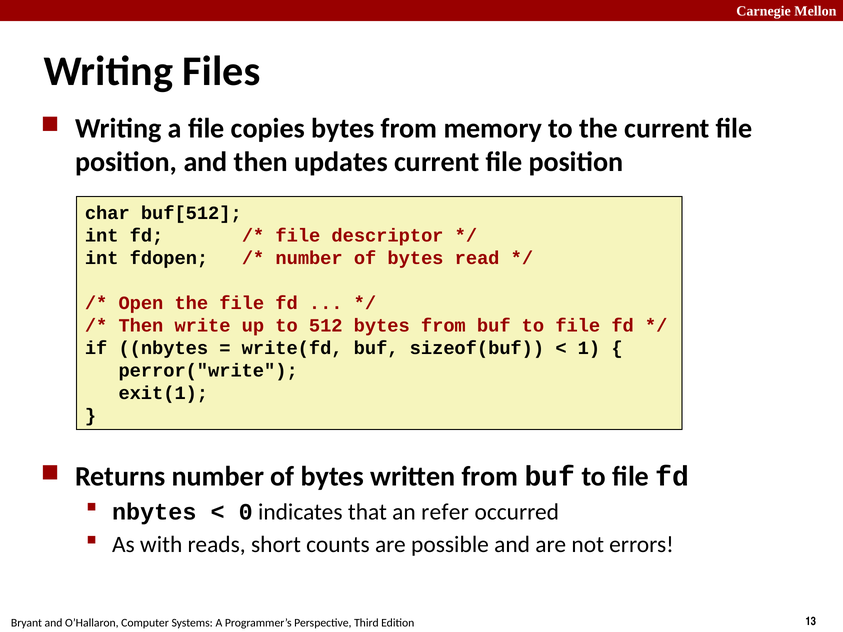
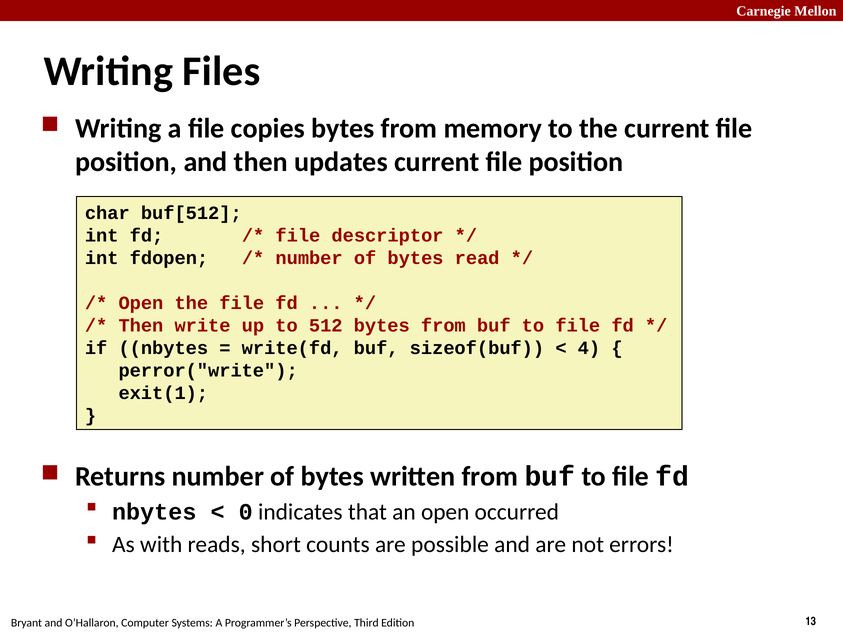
1: 1 -> 4 (589, 348)
an refer: refer -> open (445, 512)
